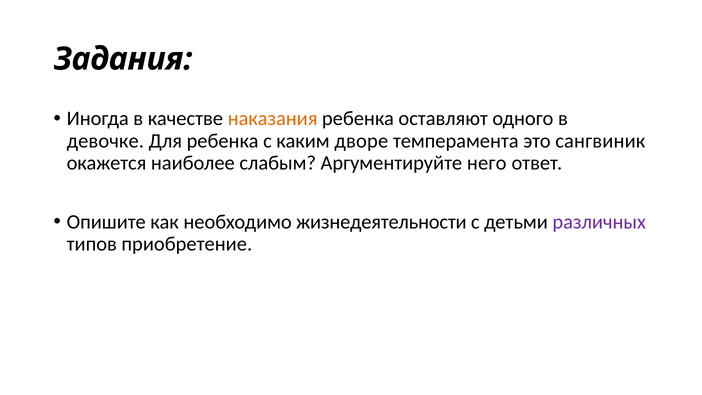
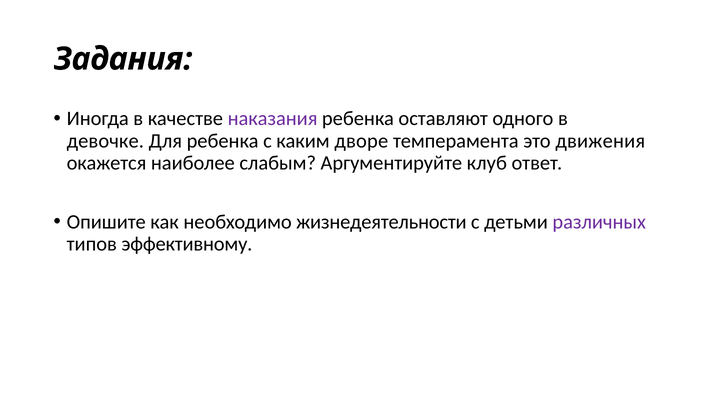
наказания colour: orange -> purple (273, 119)
сангвиник: сангвиник -> движения (600, 141)
него: него -> клуб (487, 163)
приобретение: приобретение -> эффективному (187, 244)
